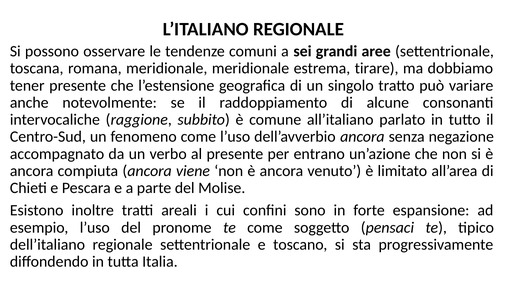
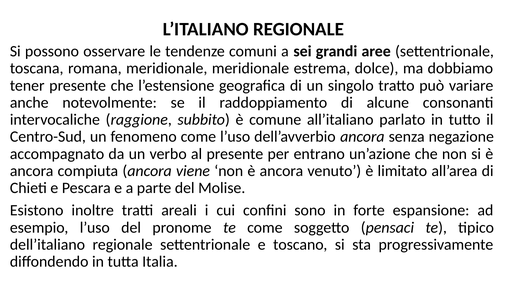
tirare: tirare -> dolce (377, 68)
